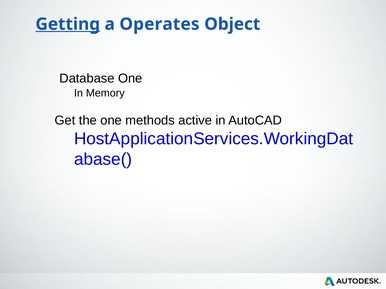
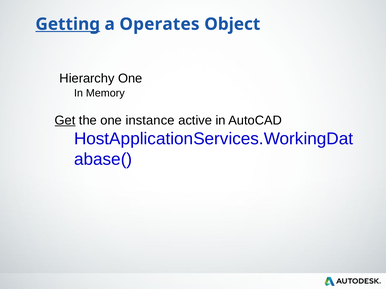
Database: Database -> Hierarchy (87, 78)
Get underline: none -> present (65, 121)
methods: methods -> instance (150, 121)
